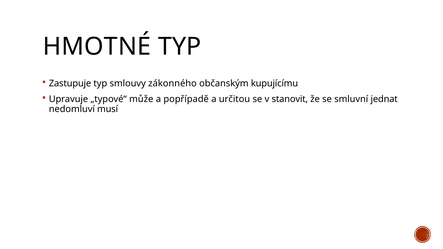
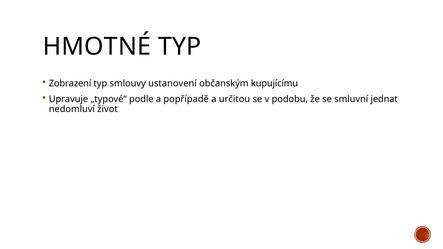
Zastupuje: Zastupuje -> Zobrazení (70, 84)
zákonného: zákonného -> ustanovení (172, 84)
může: může -> podle (141, 99)
stanovit: stanovit -> podobu (290, 99)
musí: musí -> život (108, 109)
